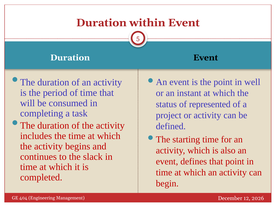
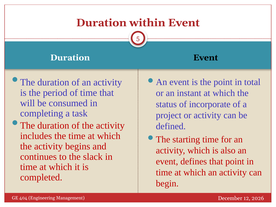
well: well -> total (252, 82)
represented: represented -> incorporate (210, 104)
